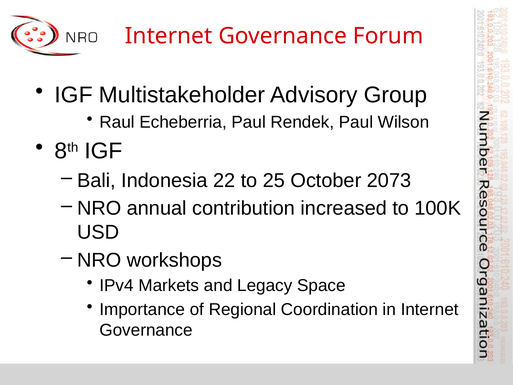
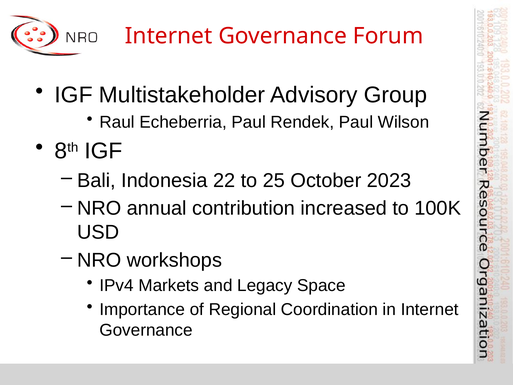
2073: 2073 -> 2023 (389, 180)
